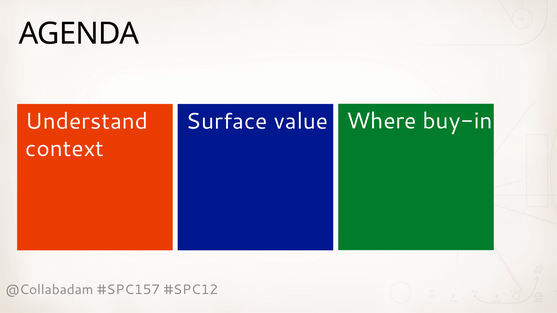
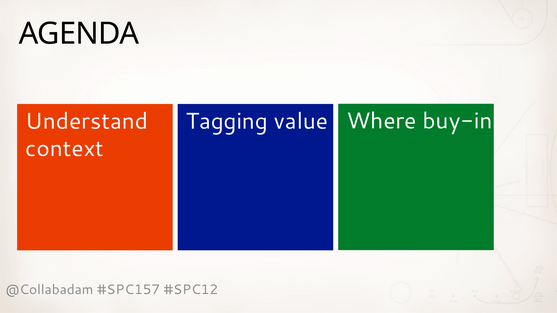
Surface: Surface -> Tagging (227, 121)
